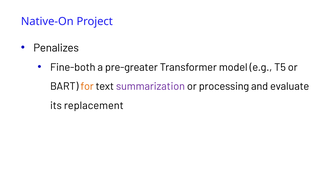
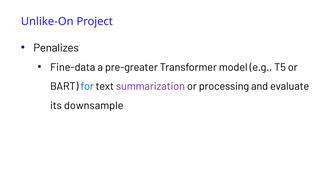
Native-On: Native-On -> Unlike-On (47, 21)
Fine-both: Fine-both -> Fine-data (73, 67)
for colour: orange -> blue (87, 86)
replacement: replacement -> downsample (94, 106)
